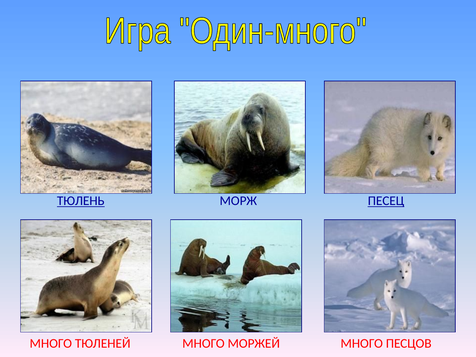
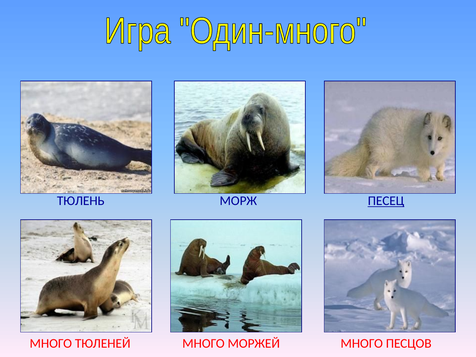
ТЮЛЕНЬ underline: present -> none (81, 201)
